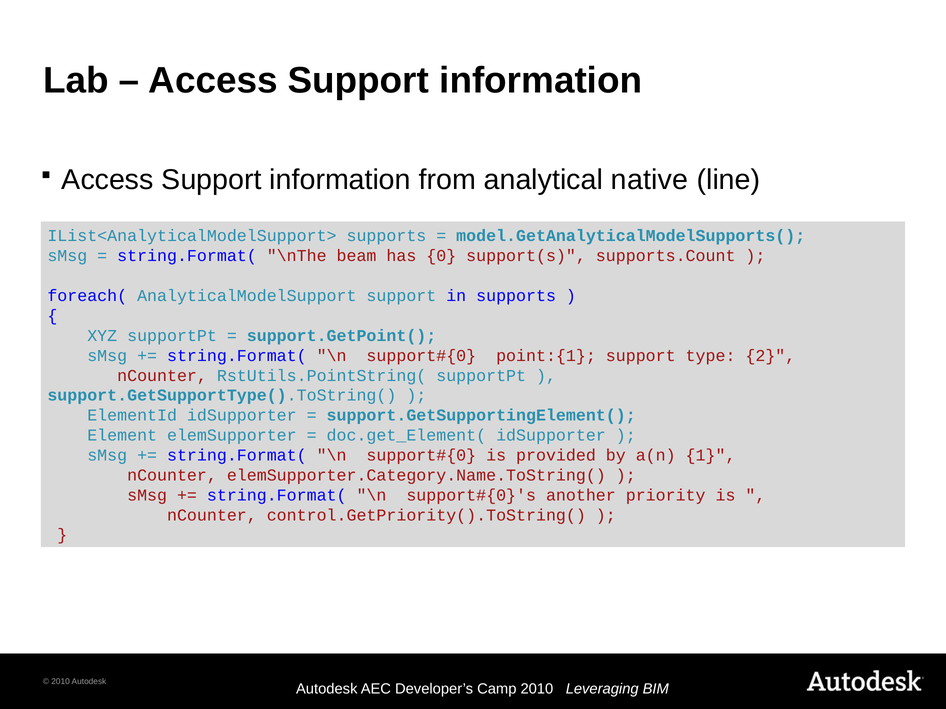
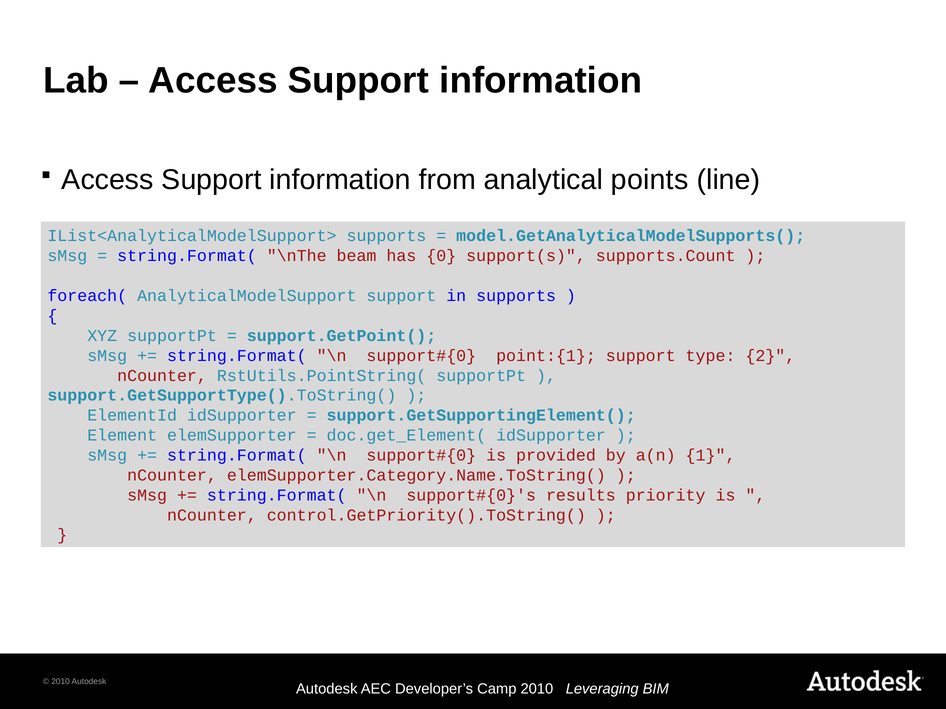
native: native -> points (650, 180)
another: another -> results (581, 495)
